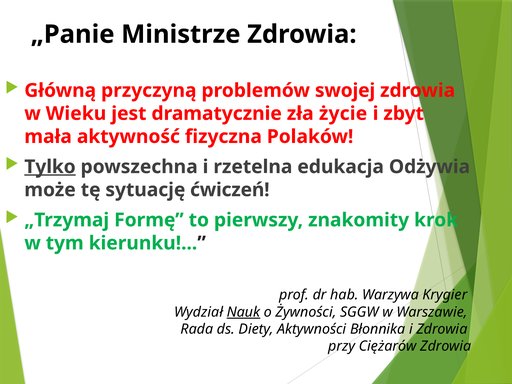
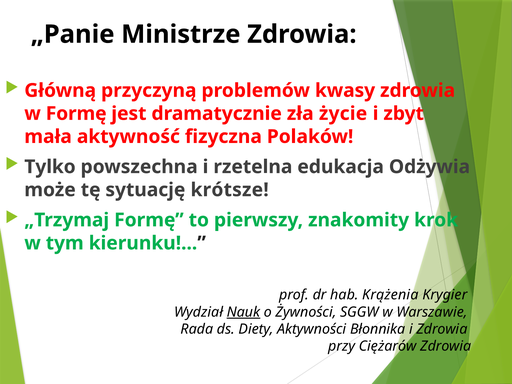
swojej: swojej -> kwasy (345, 90)
w Wieku: Wieku -> Formę (76, 114)
Tylko underline: present -> none (50, 167)
ćwiczeń: ćwiczeń -> krótsze (230, 190)
Warzywa: Warzywa -> Krążenia (390, 295)
